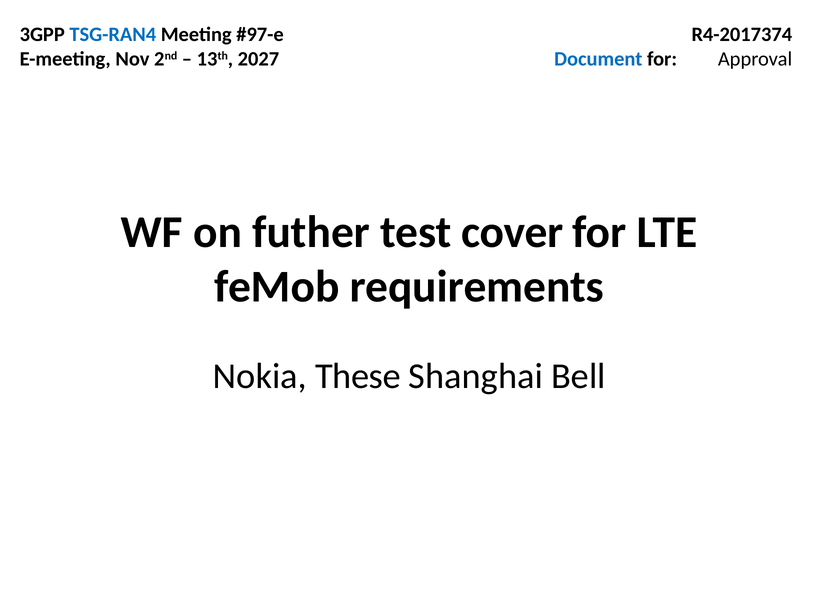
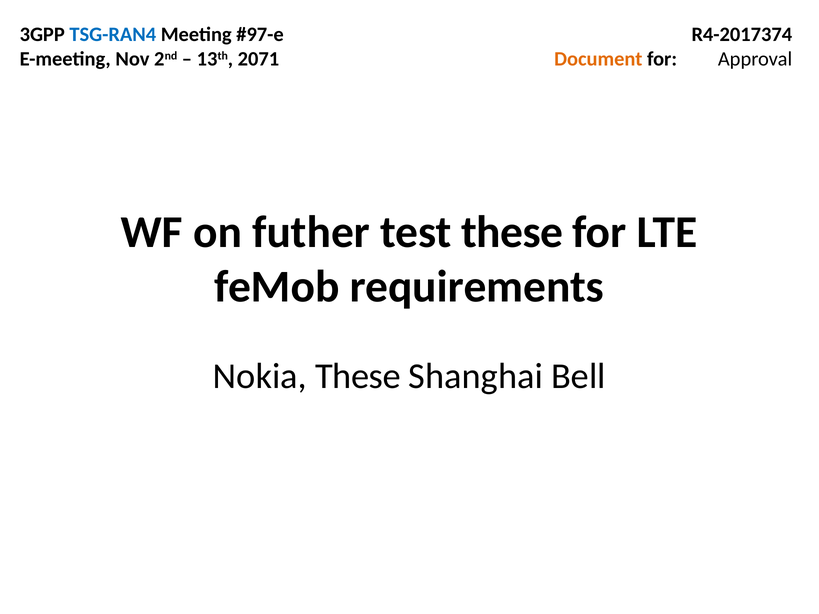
2027: 2027 -> 2071 (258, 59)
Document colour: blue -> orange (598, 59)
test cover: cover -> these (512, 233)
